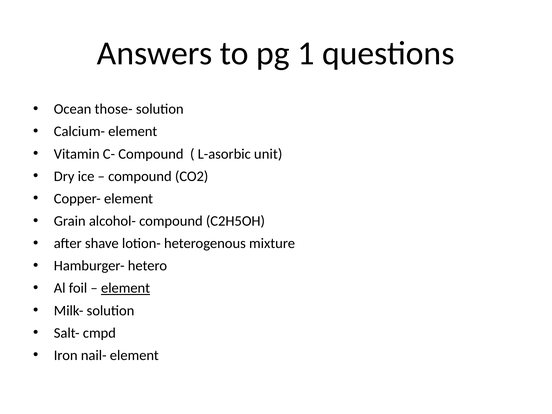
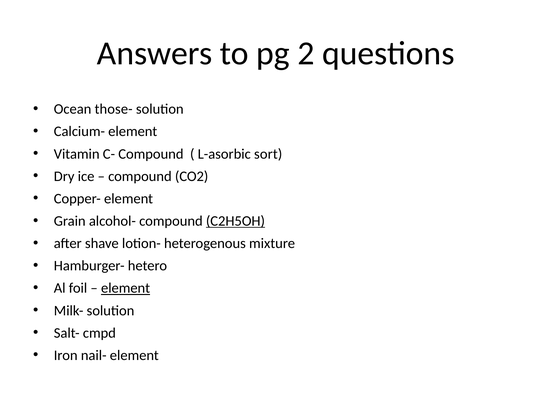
1: 1 -> 2 (306, 53)
unit: unit -> sort (268, 154)
C2H5OH underline: none -> present (235, 221)
